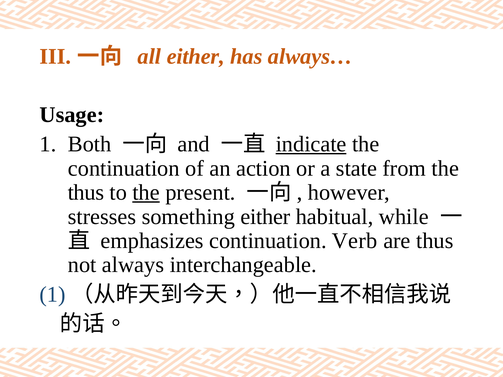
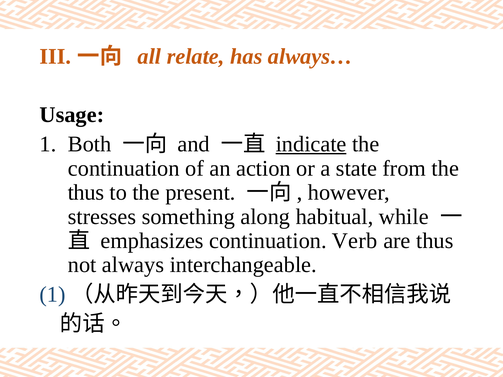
all either: either -> relate (196, 56)
the underline: present -> none (146, 193)
something either: either -> along (265, 217)
